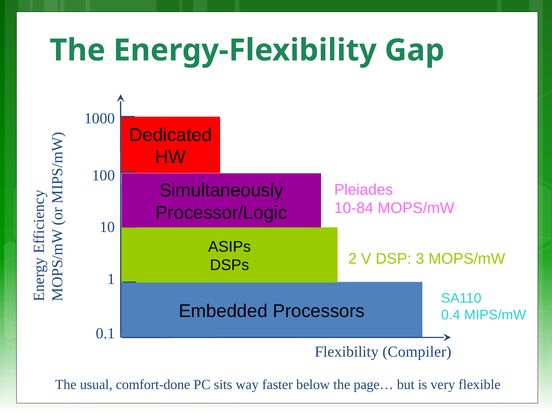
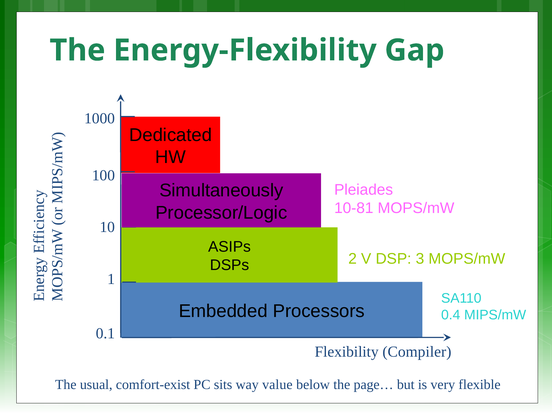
10-84: 10-84 -> 10-81 (354, 208)
comfort-done: comfort-done -> comfort-exist (153, 385)
faster: faster -> value (277, 385)
